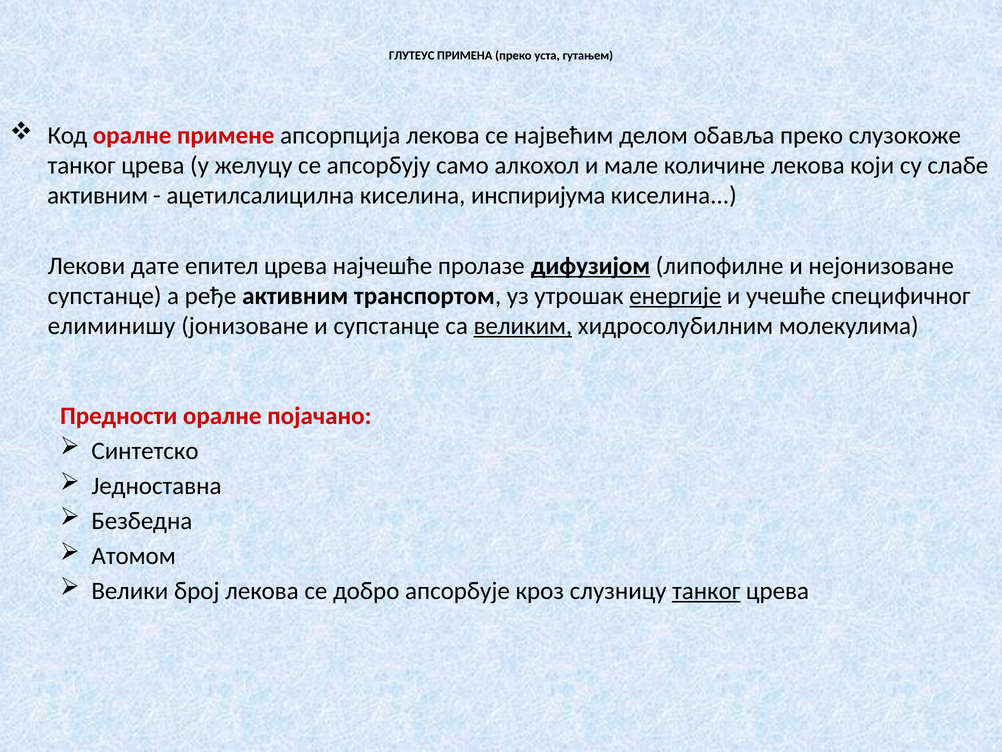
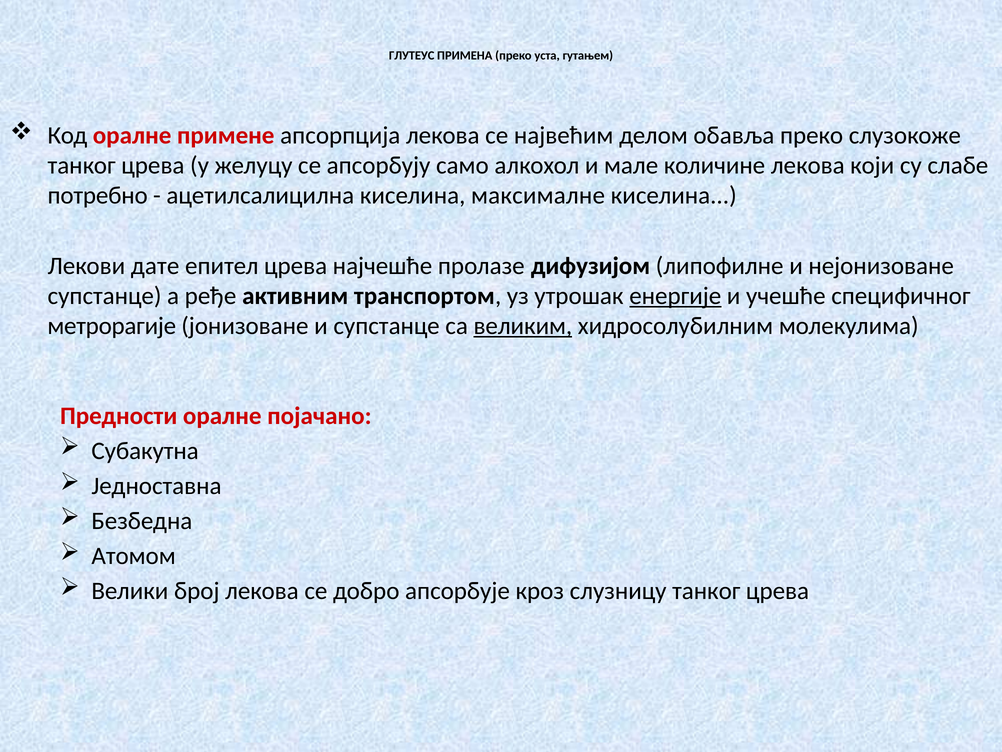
активним: активним -> потребно (98, 196)
инспиријума: инспиријума -> максималне (538, 196)
дифузијом underline: present -> none (591, 266)
елиминишу: елиминишу -> метрорагије (112, 326)
Синтетско: Синтетско -> Субакутна (145, 451)
танког underline: present -> none (706, 591)
